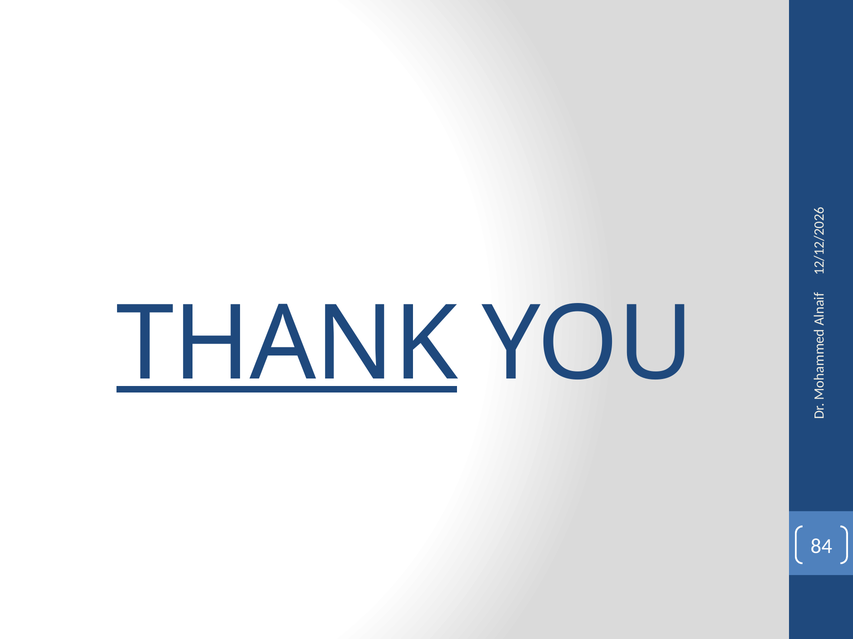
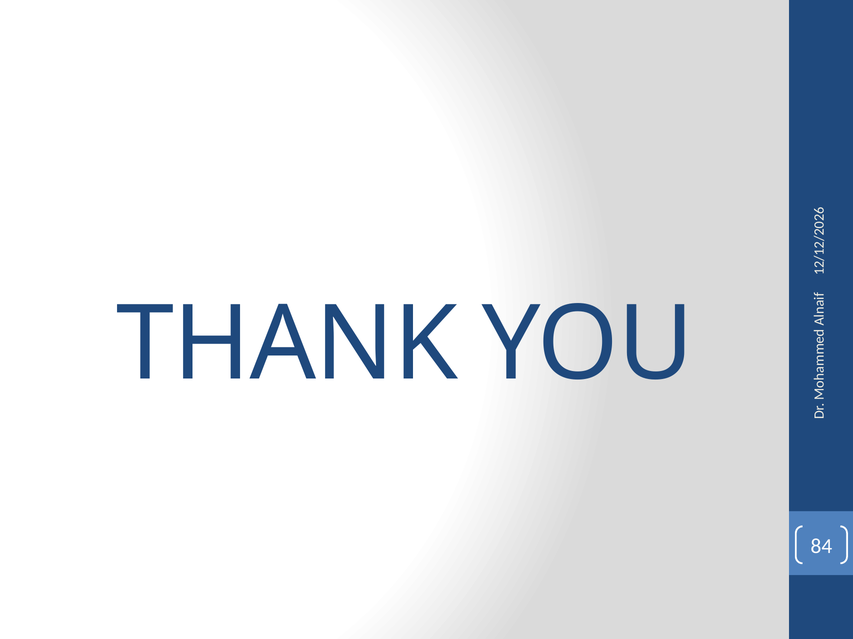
THANK underline: present -> none (287, 345)
